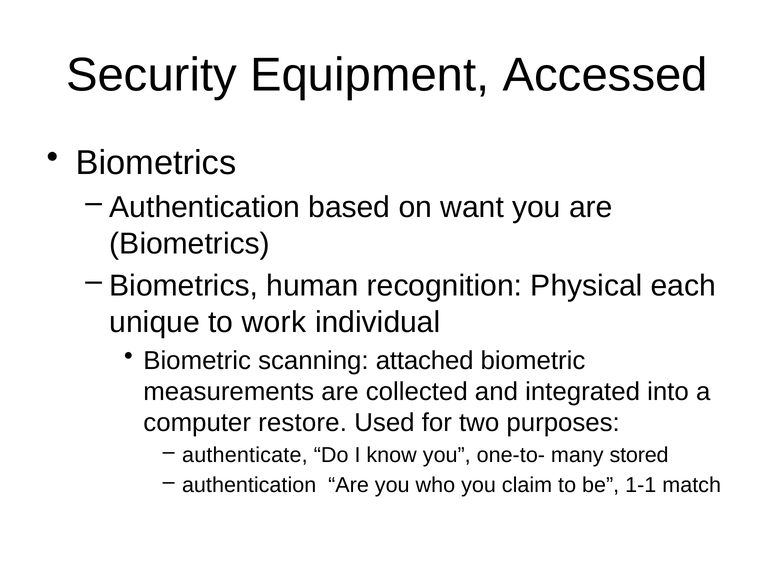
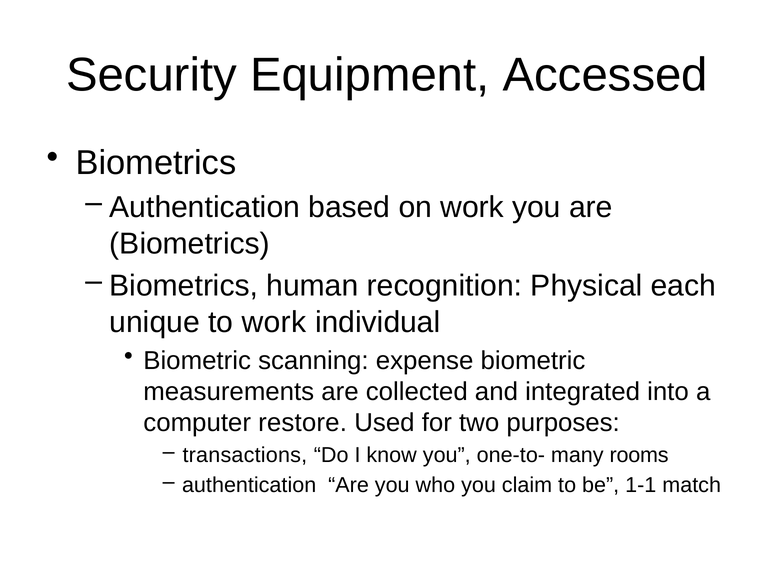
on want: want -> work (472, 207)
attached: attached -> expense (425, 360)
authenticate: authenticate -> transactions (245, 455)
stored: stored -> rooms (639, 455)
